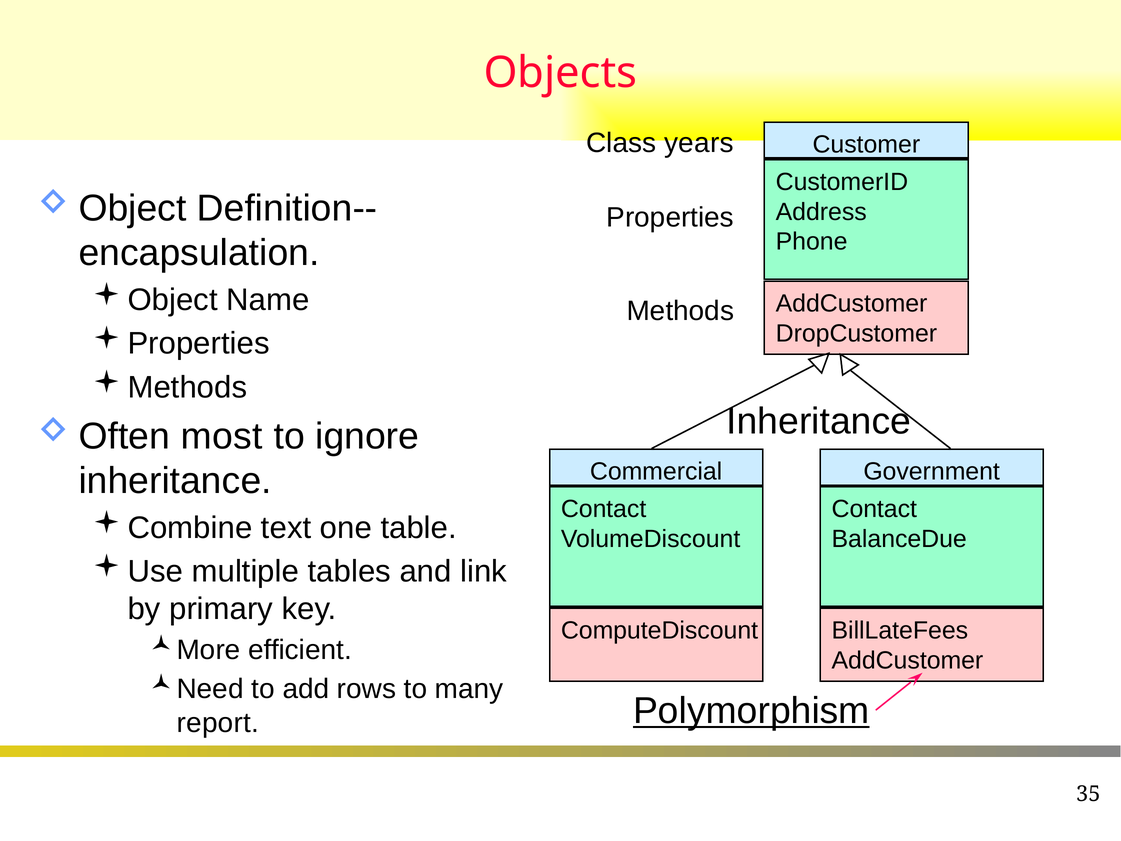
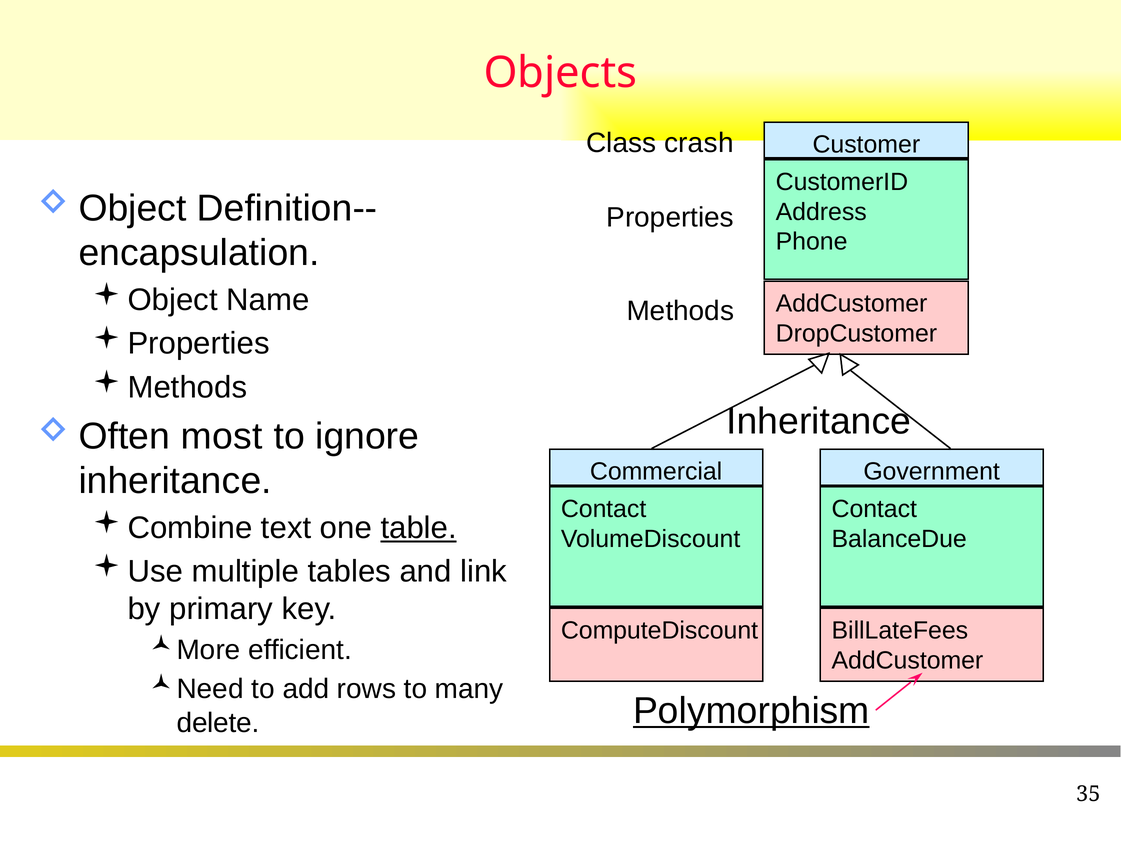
years: years -> crash (699, 143)
table underline: none -> present (419, 528)
report: report -> delete (218, 723)
